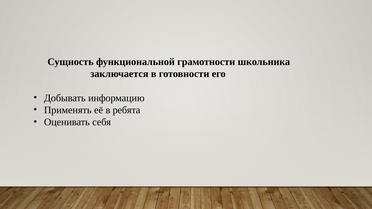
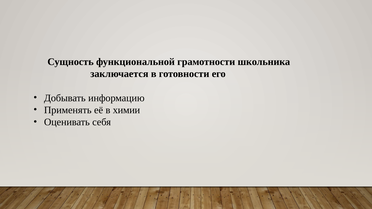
ребята: ребята -> химии (126, 110)
